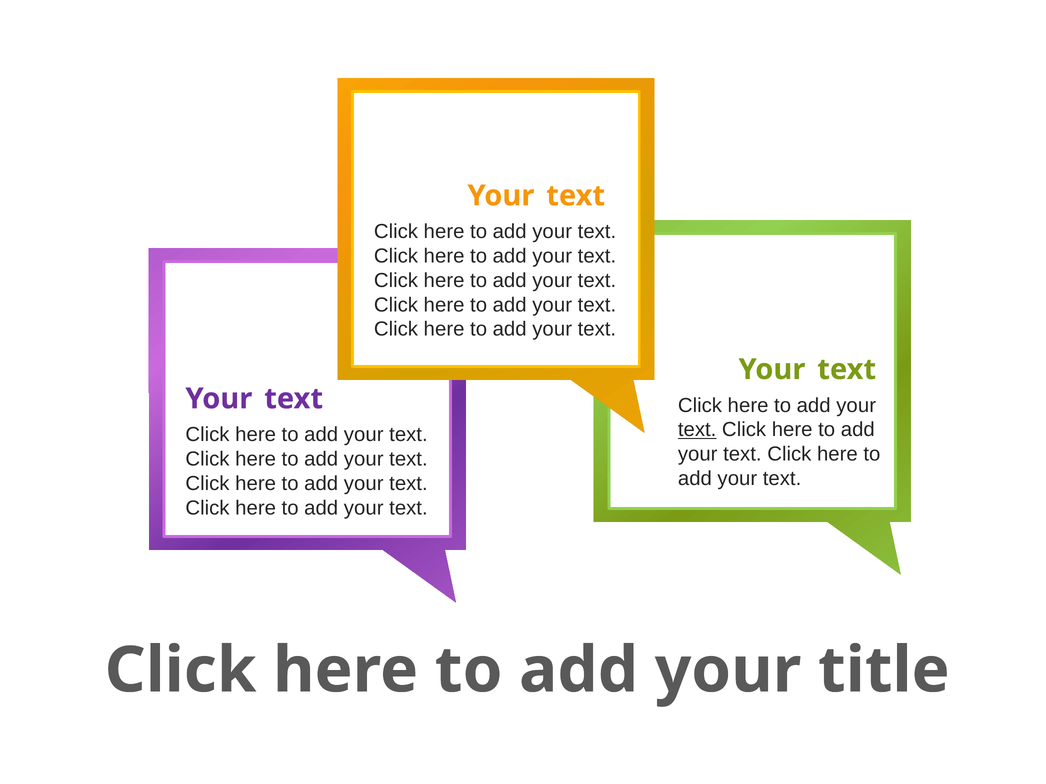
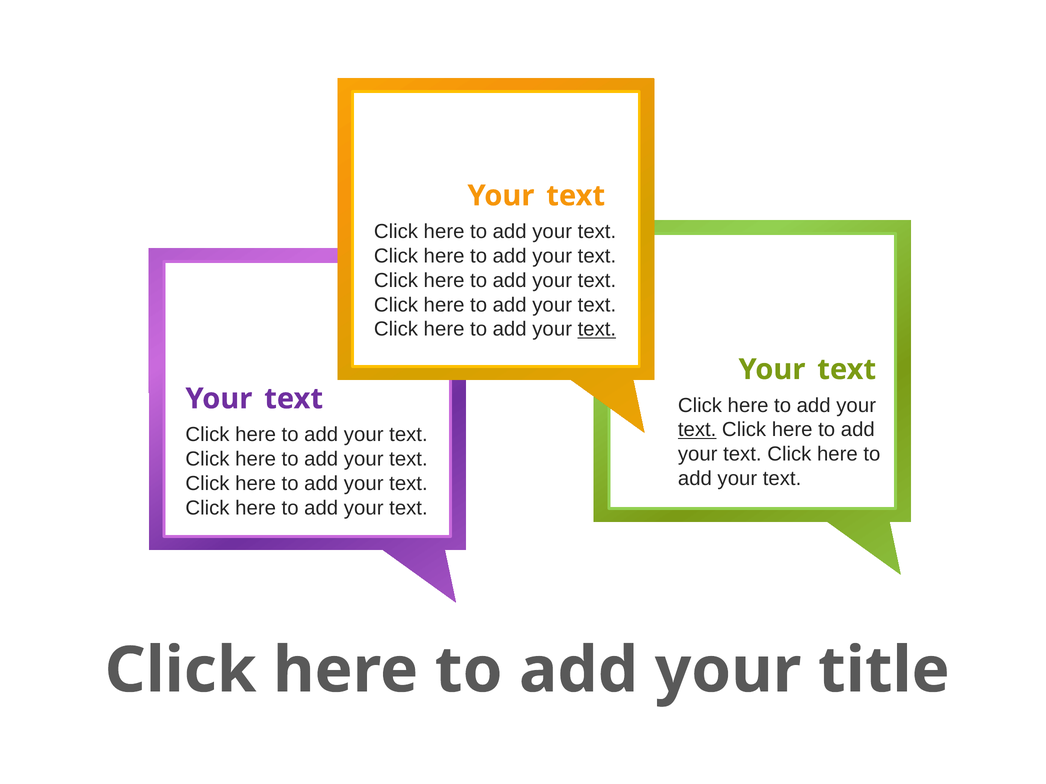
text underline: none -> present (597, 329)
